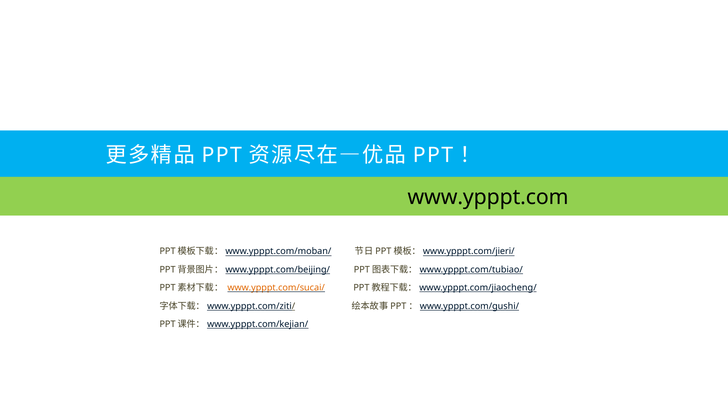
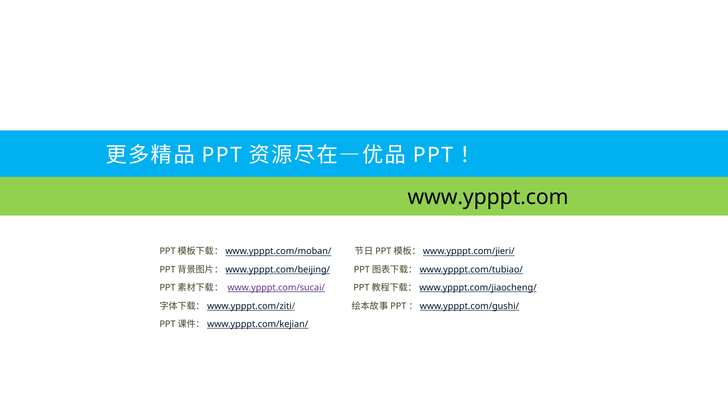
www.ypppt.com/sucai/ colour: orange -> purple (276, 287)
